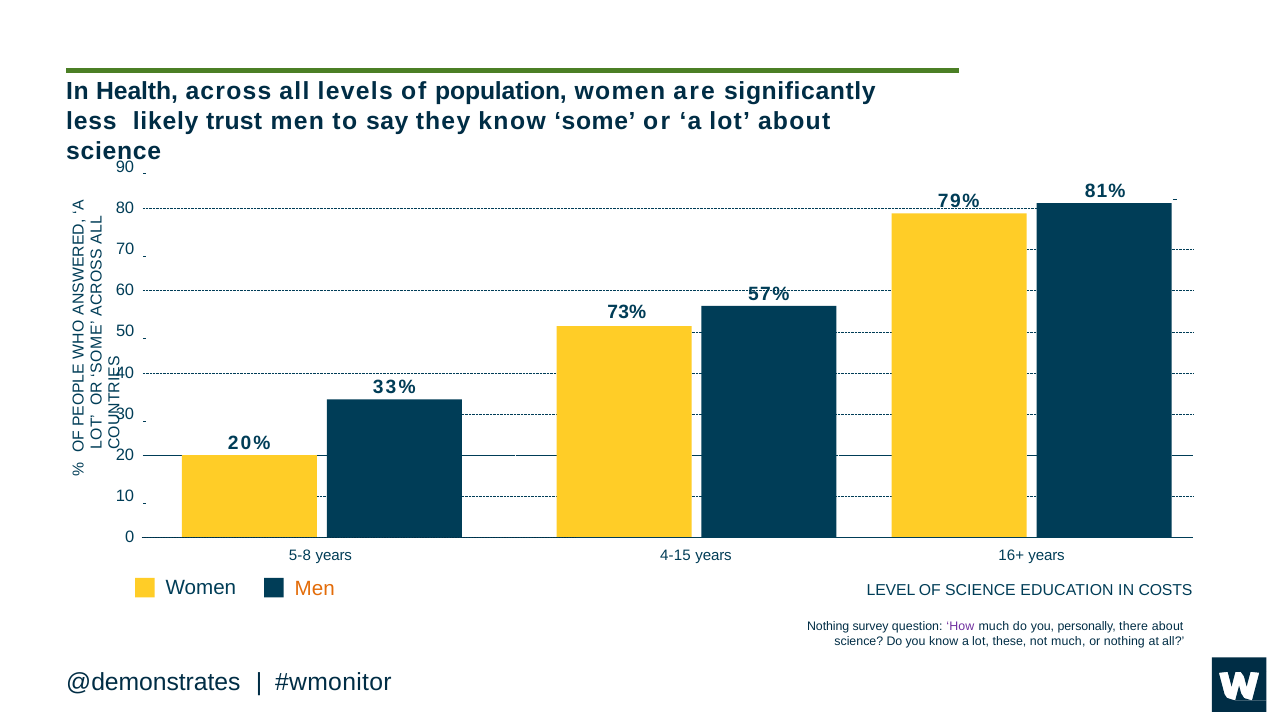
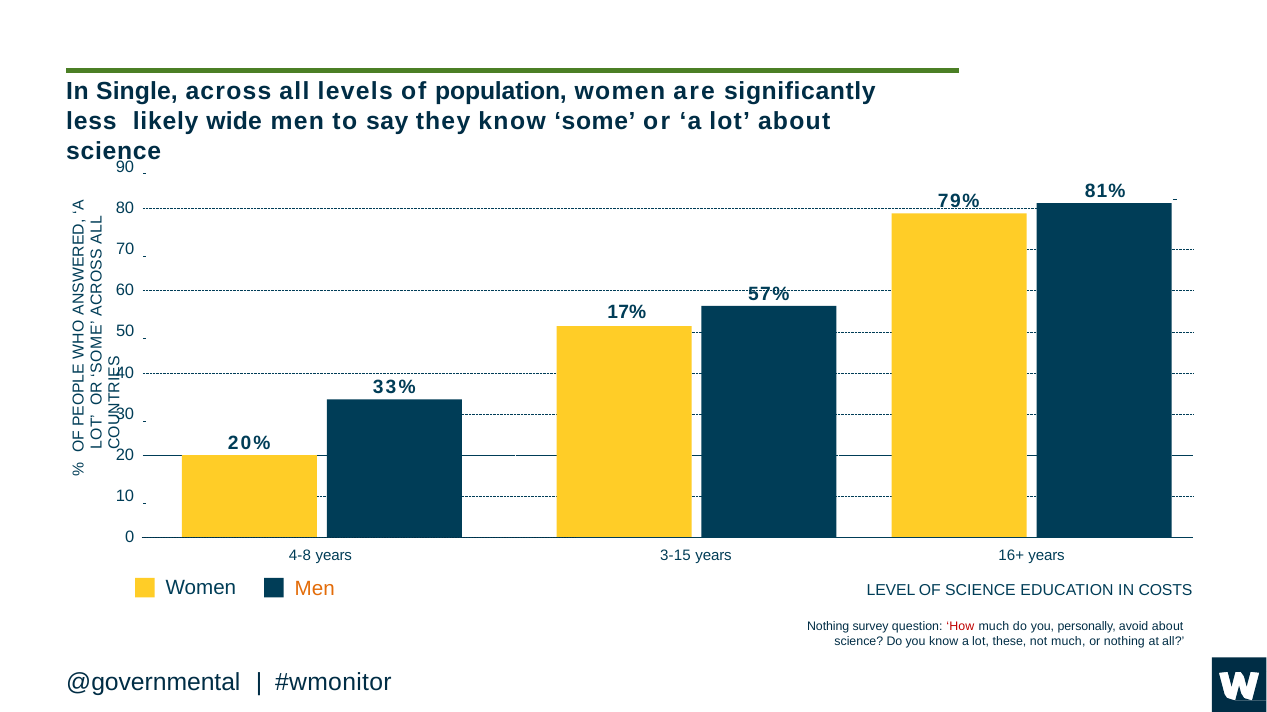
Health: Health -> Single (137, 92)
trust: trust -> wide (234, 122)
73%: 73% -> 17% (627, 312)
5-8: 5-8 -> 4-8 (300, 556)
4-15: 4-15 -> 3-15 (675, 556)
How colour: purple -> red (960, 627)
there: there -> avoid (1134, 627)
@demonstrates: @demonstrates -> @governmental (153, 683)
